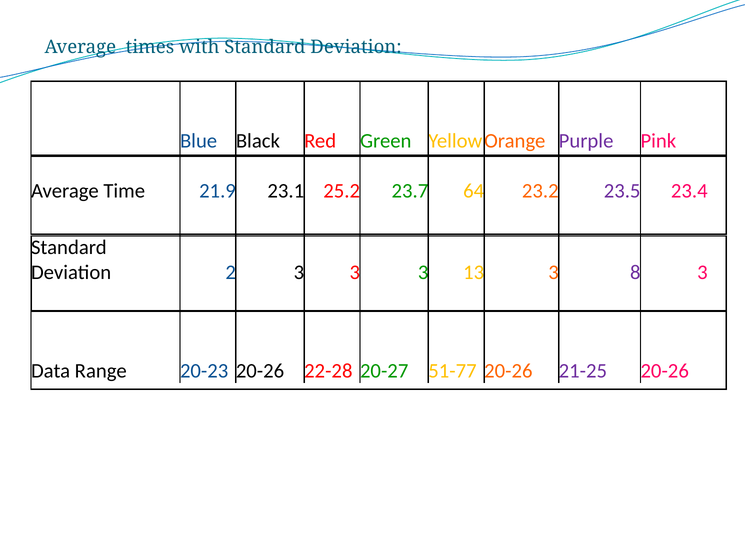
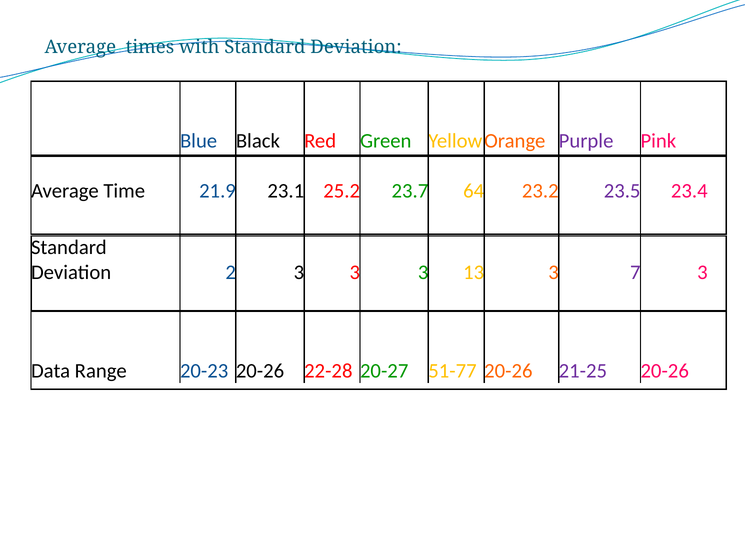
8: 8 -> 7 (635, 273)
